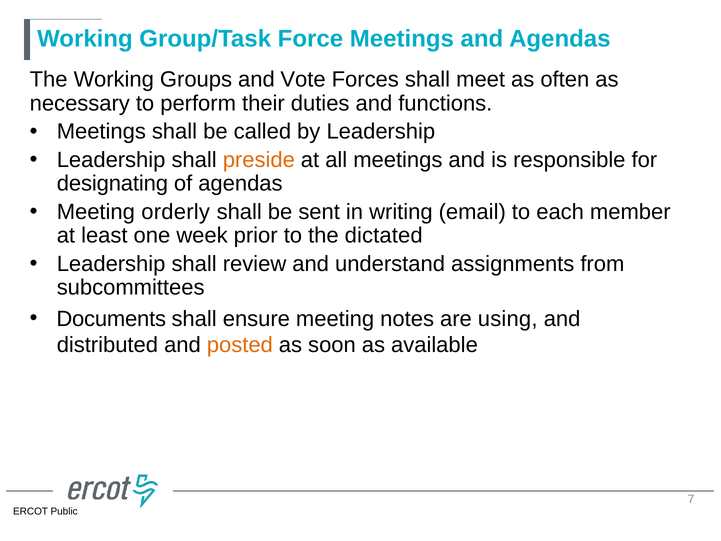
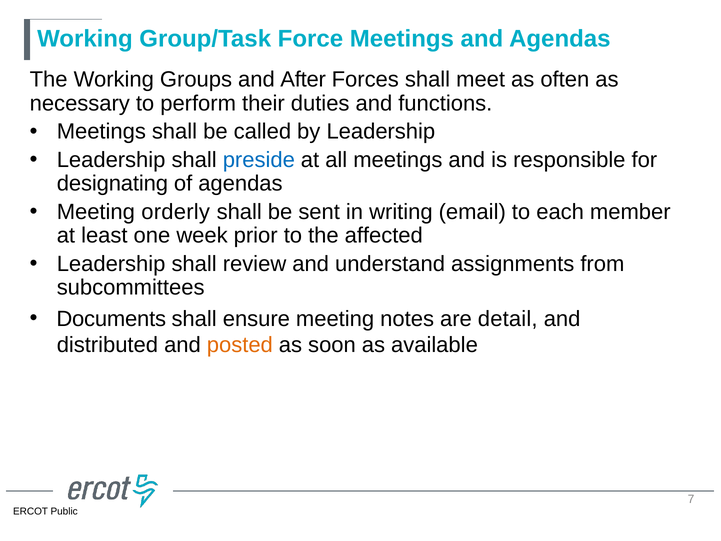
Vote: Vote -> After (303, 80)
preside colour: orange -> blue (259, 160)
dictated: dictated -> affected (384, 235)
using: using -> detail (508, 319)
